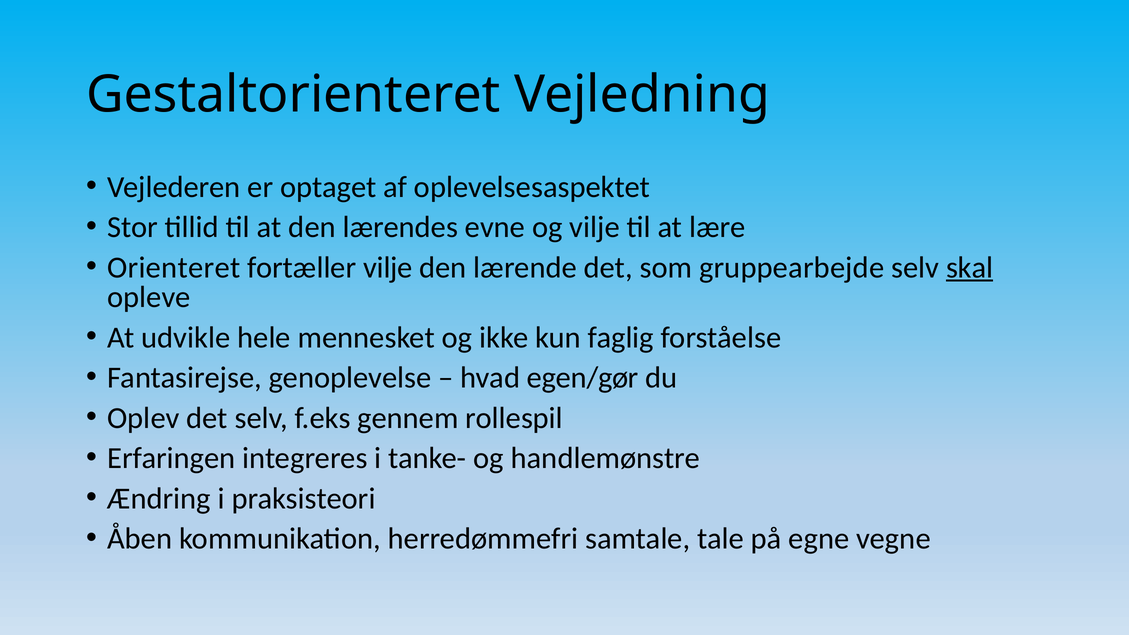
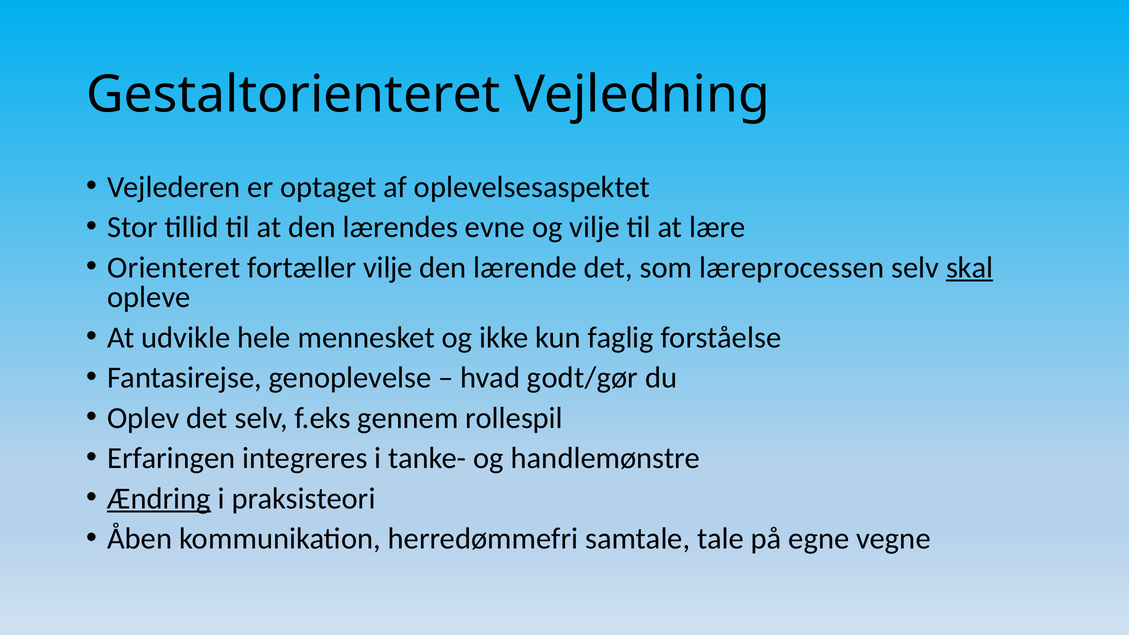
gruppearbejde: gruppearbejde -> læreprocessen (792, 268)
egen/gør: egen/gør -> godt/gør (583, 378)
Ændring underline: none -> present (159, 499)
